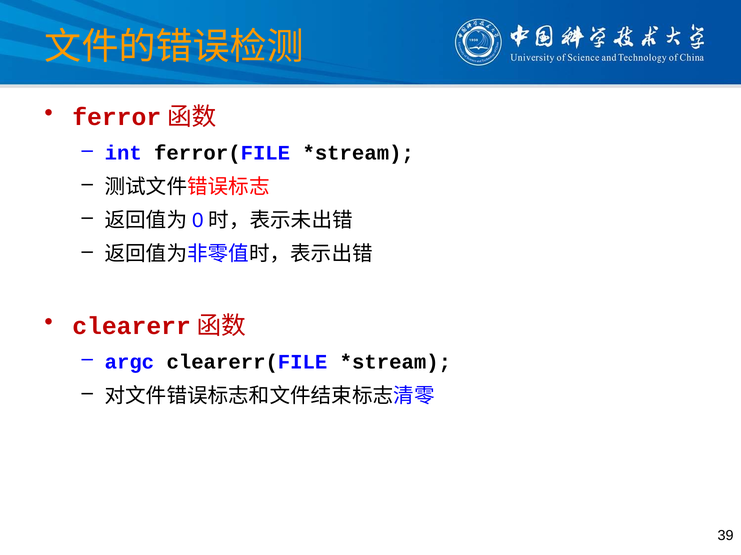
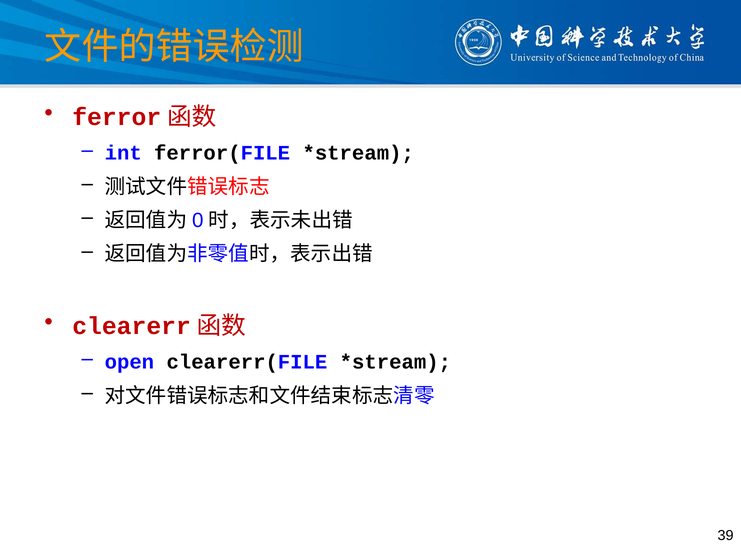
argc: argc -> open (129, 363)
